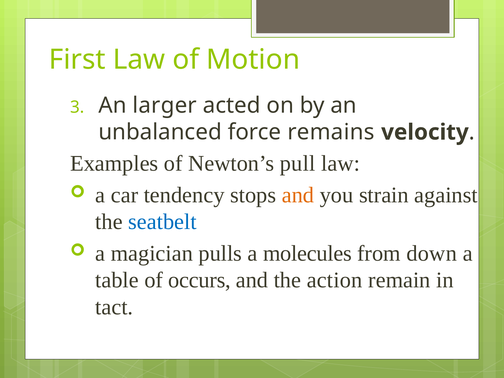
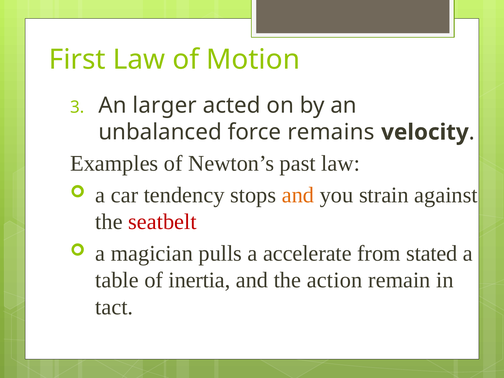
pull: pull -> past (298, 164)
seatbelt colour: blue -> red (162, 222)
molecules: molecules -> accelerate (307, 253)
down: down -> stated (432, 253)
occurs: occurs -> inertia (199, 280)
